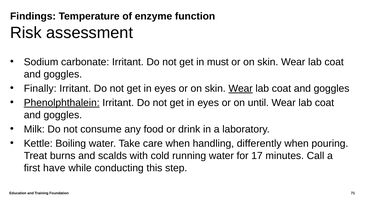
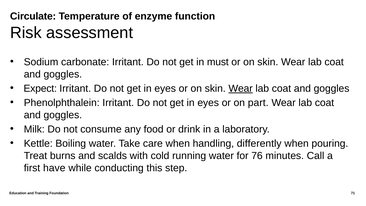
Findings: Findings -> Circulate (33, 16)
Finally: Finally -> Expect (40, 88)
Phenolphthalein underline: present -> none (62, 103)
until: until -> part (258, 103)
17: 17 -> 76 (257, 156)
